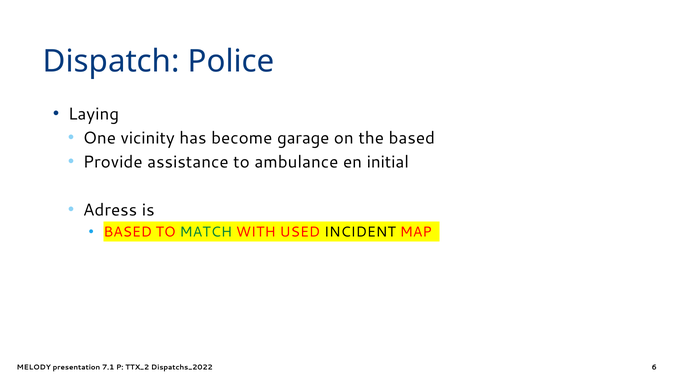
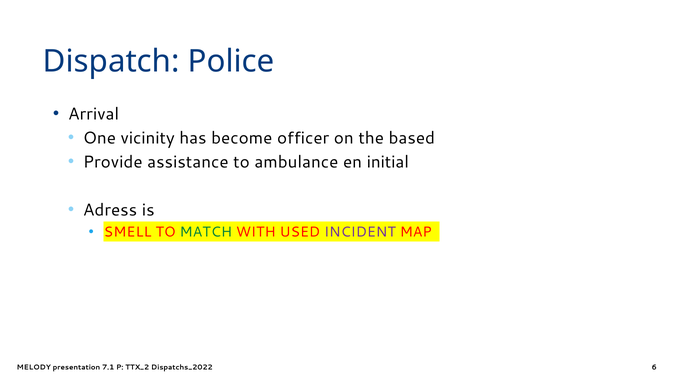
Laying: Laying -> Arrival (94, 114)
garage: garage -> officer (303, 138)
BASED: BASED -> SMELL (128, 232)
INCIDENT colour: black -> purple (360, 232)
